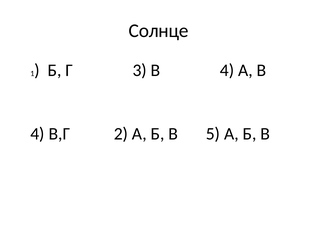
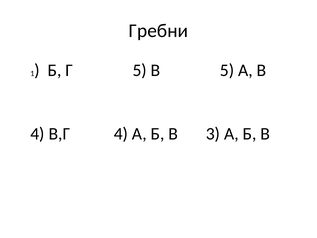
Солнце: Солнце -> Гребни (158, 31)
Г 3: 3 -> 5 (140, 70)
4: 4 -> 5 (227, 70)
В,Г 2: 2 -> 4 (121, 134)
5: 5 -> 3 (213, 134)
